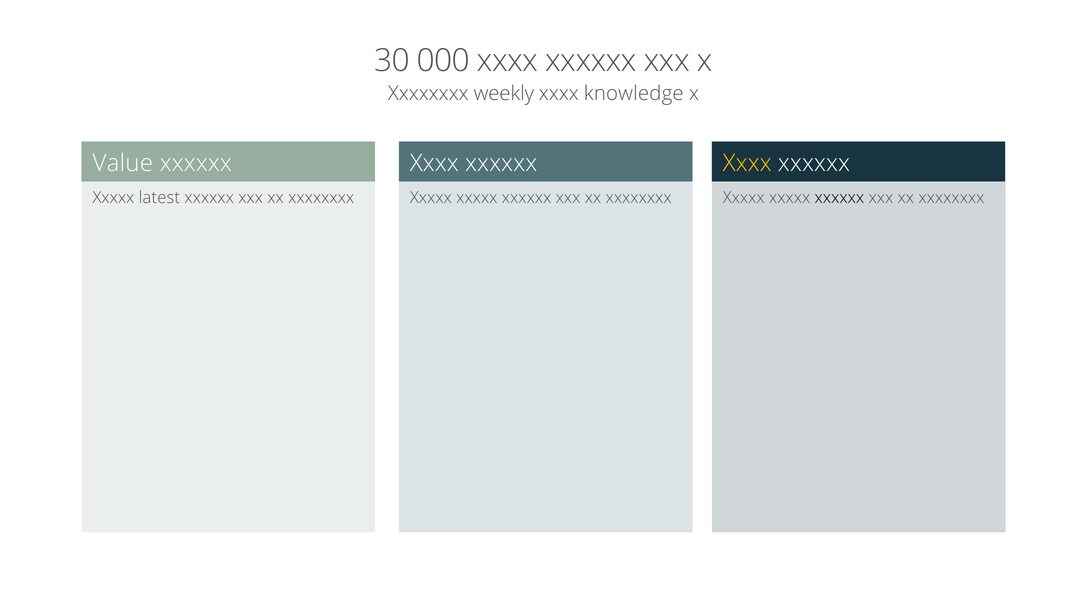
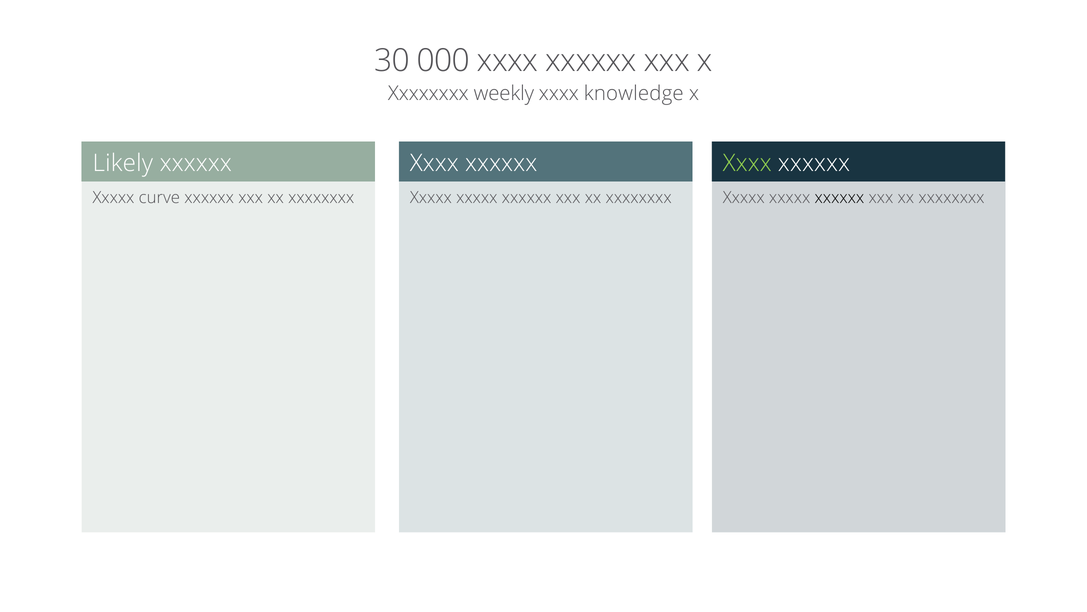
Value: Value -> Likely (123, 163)
Xxxx colour: yellow -> light green (747, 163)
latest: latest -> curve (159, 198)
